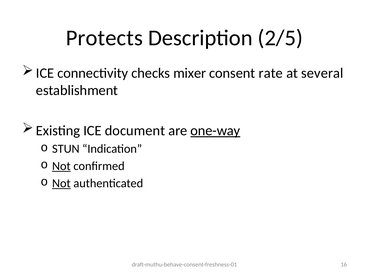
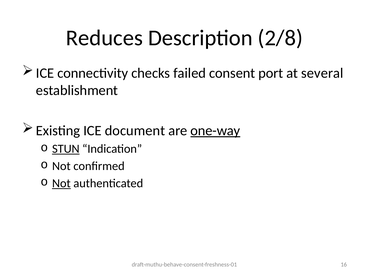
Protects: Protects -> Reduces (104, 38)
2/5: 2/5 -> 2/8 (280, 38)
mixer: mixer -> failed (190, 73)
rate: rate -> port (271, 73)
STUN underline: none -> present (66, 149)
Not underline: present -> none (61, 166)
